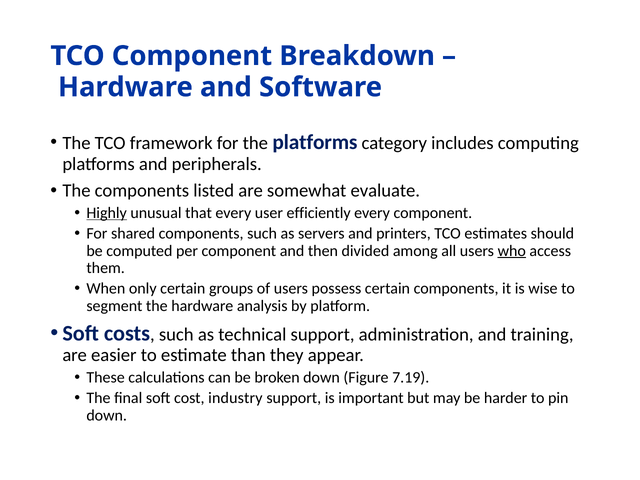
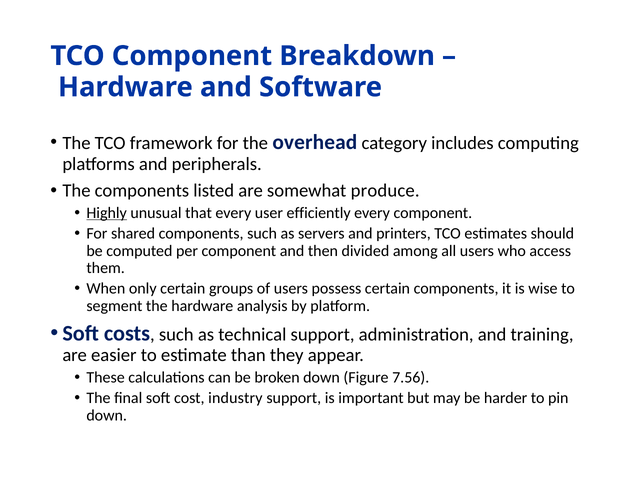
the platforms: platforms -> overhead (315, 142)
evaluate: evaluate -> produce (385, 191)
who underline: present -> none (512, 251)
7.19: 7.19 -> 7.56 (411, 377)
